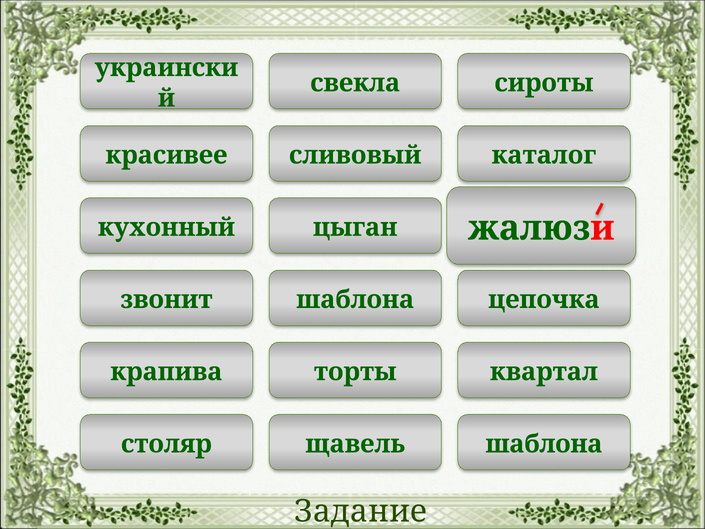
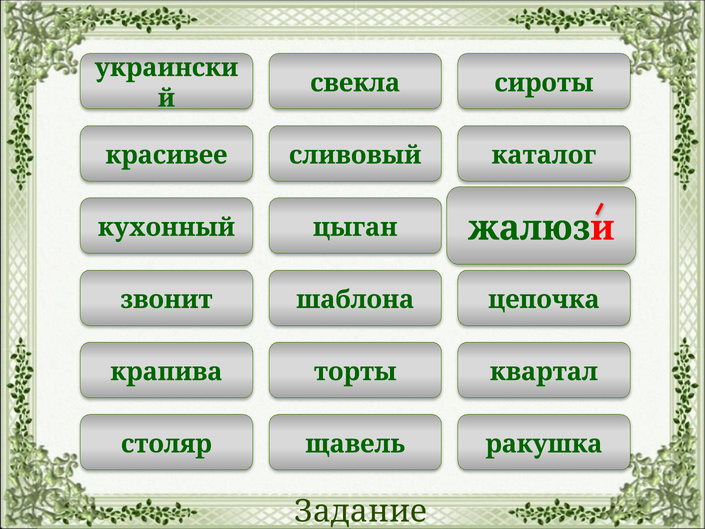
щавель шаблона: шаблона -> ракушка (544, 444)
